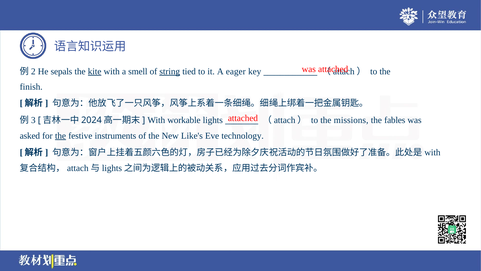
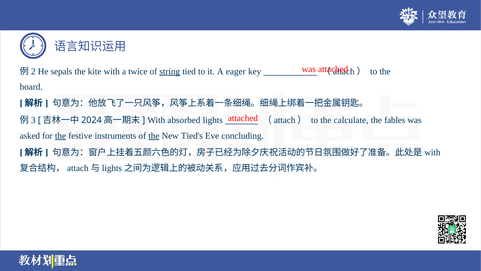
kite underline: present -> none (95, 71)
smell: smell -> twice (138, 71)
finish: finish -> board (31, 87)
workable: workable -> absorbed (184, 120)
missions: missions -> calculate (351, 120)
the underline: none -> present (154, 136)
Like's: Like's -> Tied's (192, 136)
technology: technology -> concluding (243, 136)
